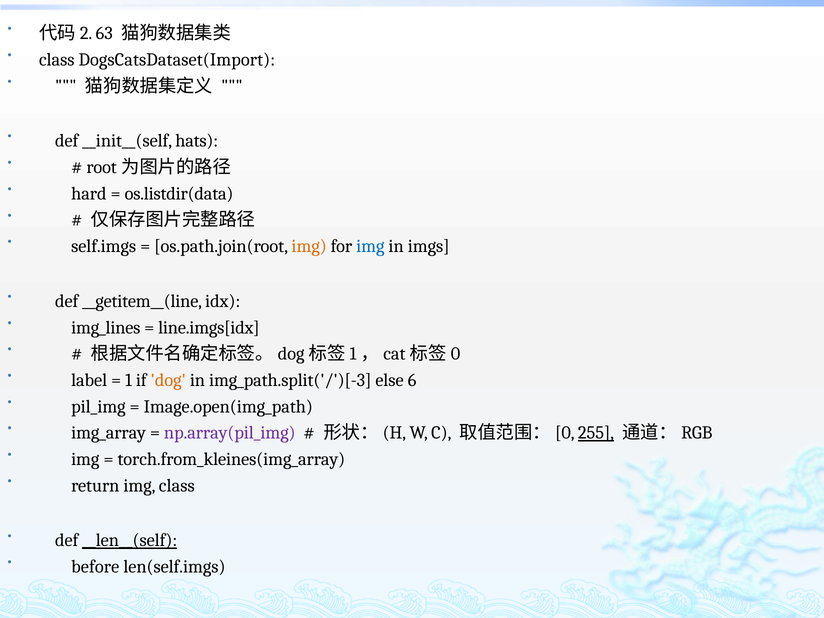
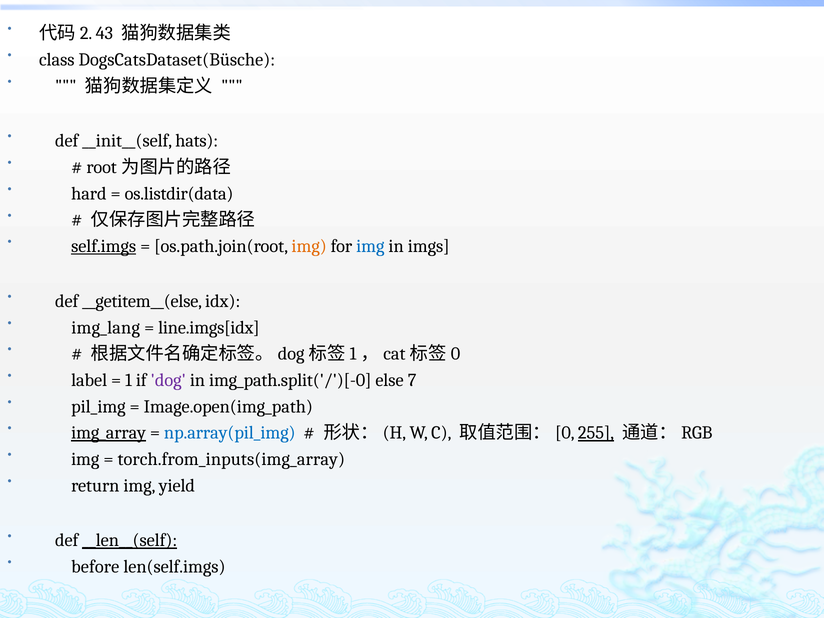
63: 63 -> 43 (104, 33)
DogsCatsDataset(Import: DogsCatsDataset(Import -> DogsCatsDataset(Büsche (177, 60)
self.imgs underline: none -> present (104, 246)
__getitem__(line: __getitem__(line -> __getitem__(else (142, 301)
img_lines: img_lines -> img_lang (106, 327)
dog colour: orange -> purple (168, 380)
img_path.split('/')[-3: img_path.split('/')[-3 -> img_path.split('/')[-0 (290, 380)
6: 6 -> 7 (412, 380)
img_array underline: none -> present (109, 433)
np.array(pil_img colour: purple -> blue (230, 433)
torch.from_kleines(img_array: torch.from_kleines(img_array -> torch.from_inputs(img_array (231, 459)
img class: class -> yield (177, 486)
